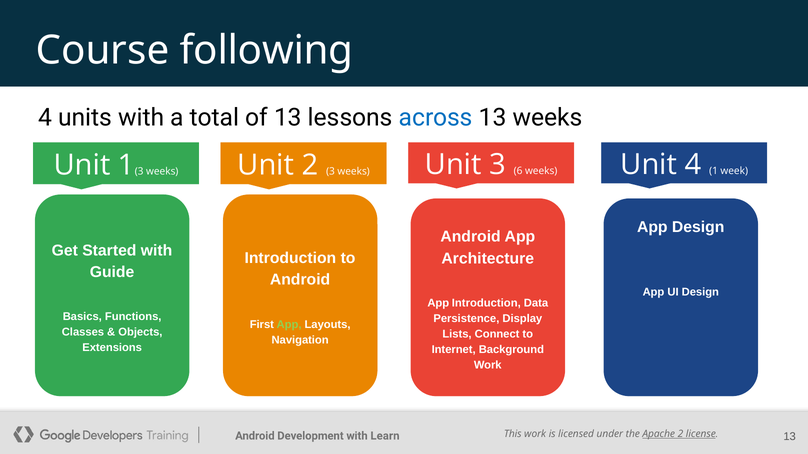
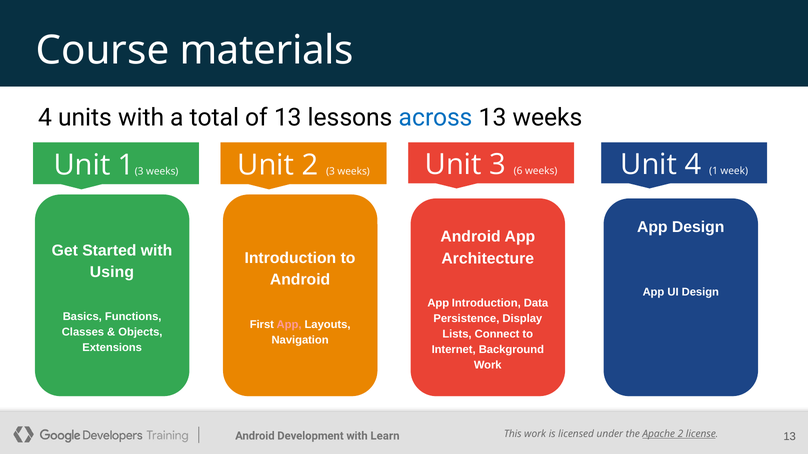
following: following -> materials (267, 50)
Guide: Guide -> Using (112, 272)
App colour: light green -> pink (289, 325)
